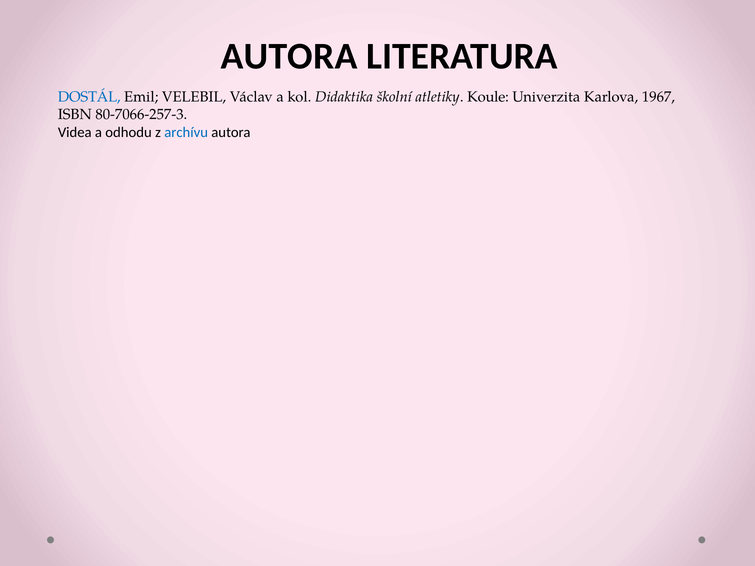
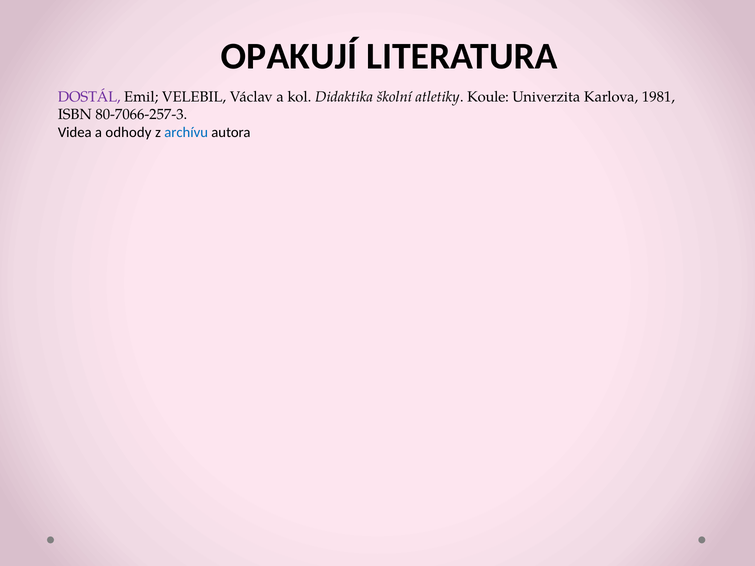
AUTORA: AUTORA -> OPAKUJÍ (289, 56)
DOSTÁL colour: blue -> purple (89, 97)
1967: 1967 -> 1981 (658, 97)
odhodu: odhodu -> odhody (128, 132)
